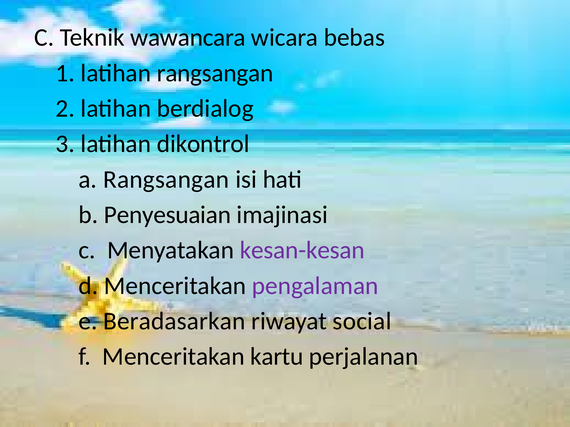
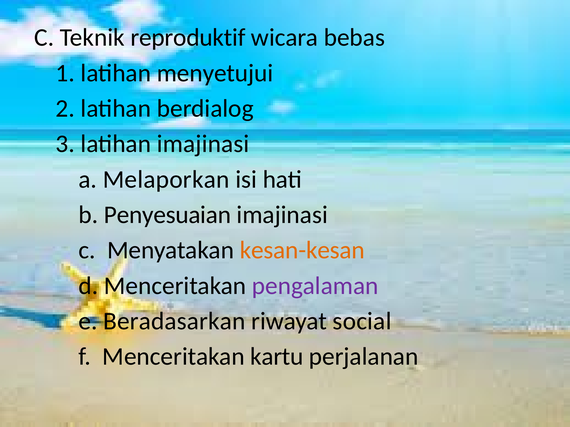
wawancara: wawancara -> reproduktif (188, 38)
latihan rangsangan: rangsangan -> menyetujui (215, 73)
latihan dikontrol: dikontrol -> imajinasi (203, 144)
a Rangsangan: Rangsangan -> Melaporkan (166, 180)
kesan-kesan colour: purple -> orange (302, 251)
